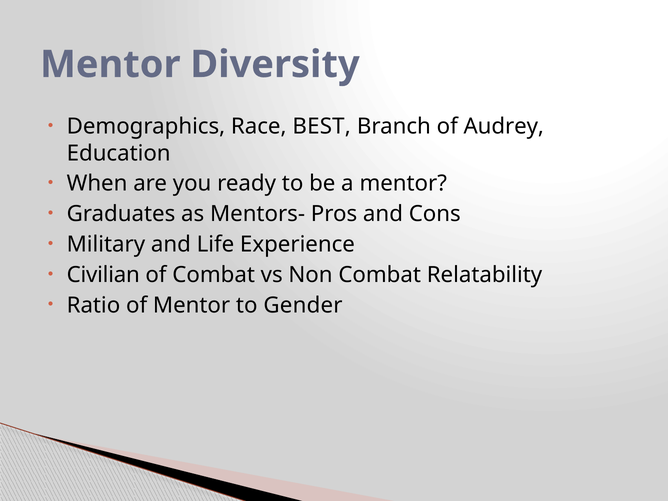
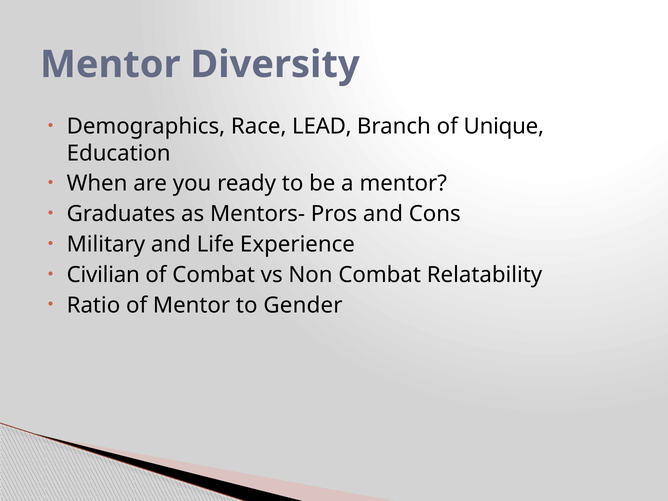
BEST: BEST -> LEAD (322, 126)
Audrey: Audrey -> Unique (504, 126)
